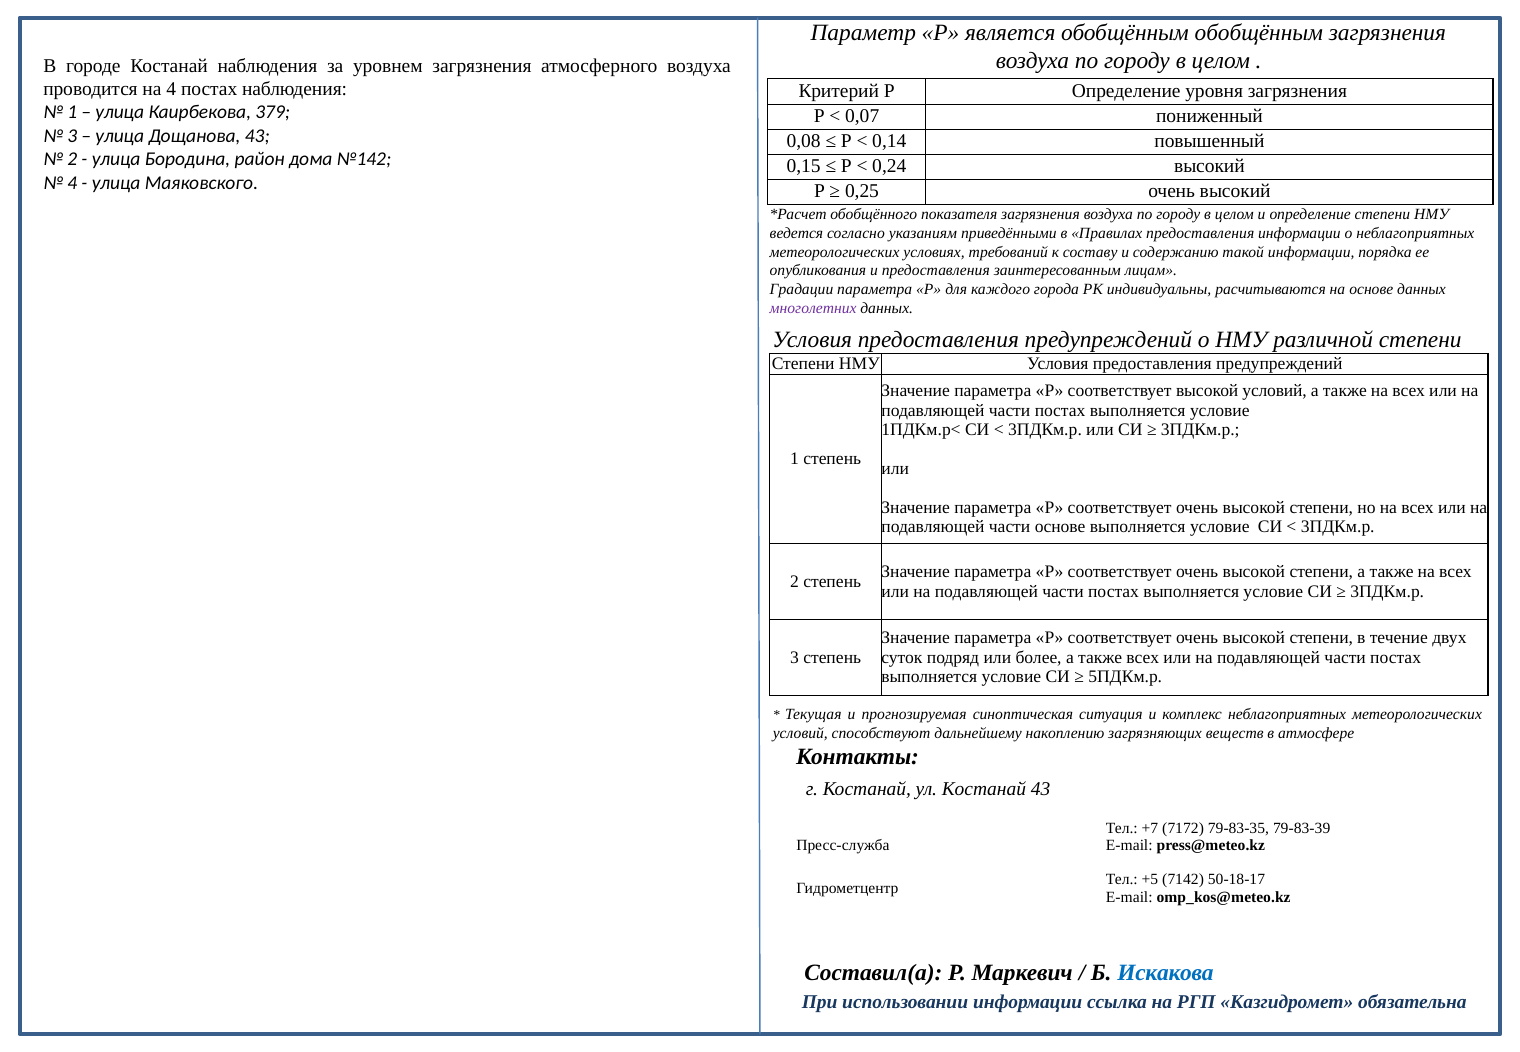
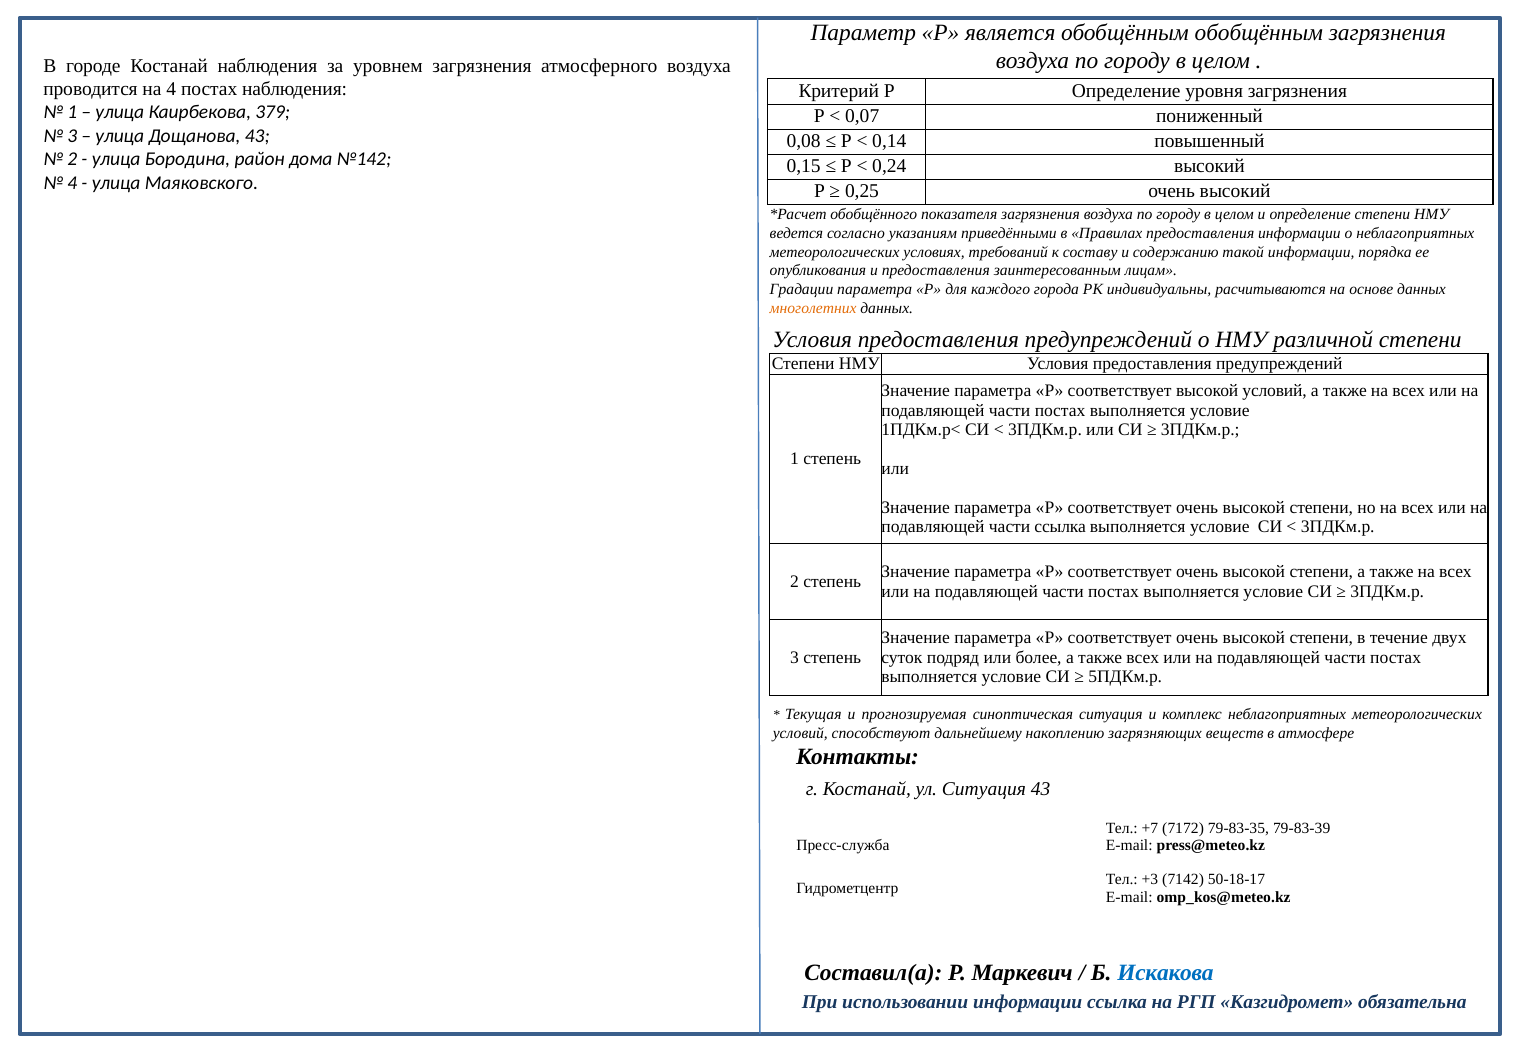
многолетних colour: purple -> orange (813, 308)
части основе: основе -> ссылка (1060, 527)
ул Костанай: Костанай -> Ситуация (984, 789)
+5: +5 -> +3 (1150, 880)
